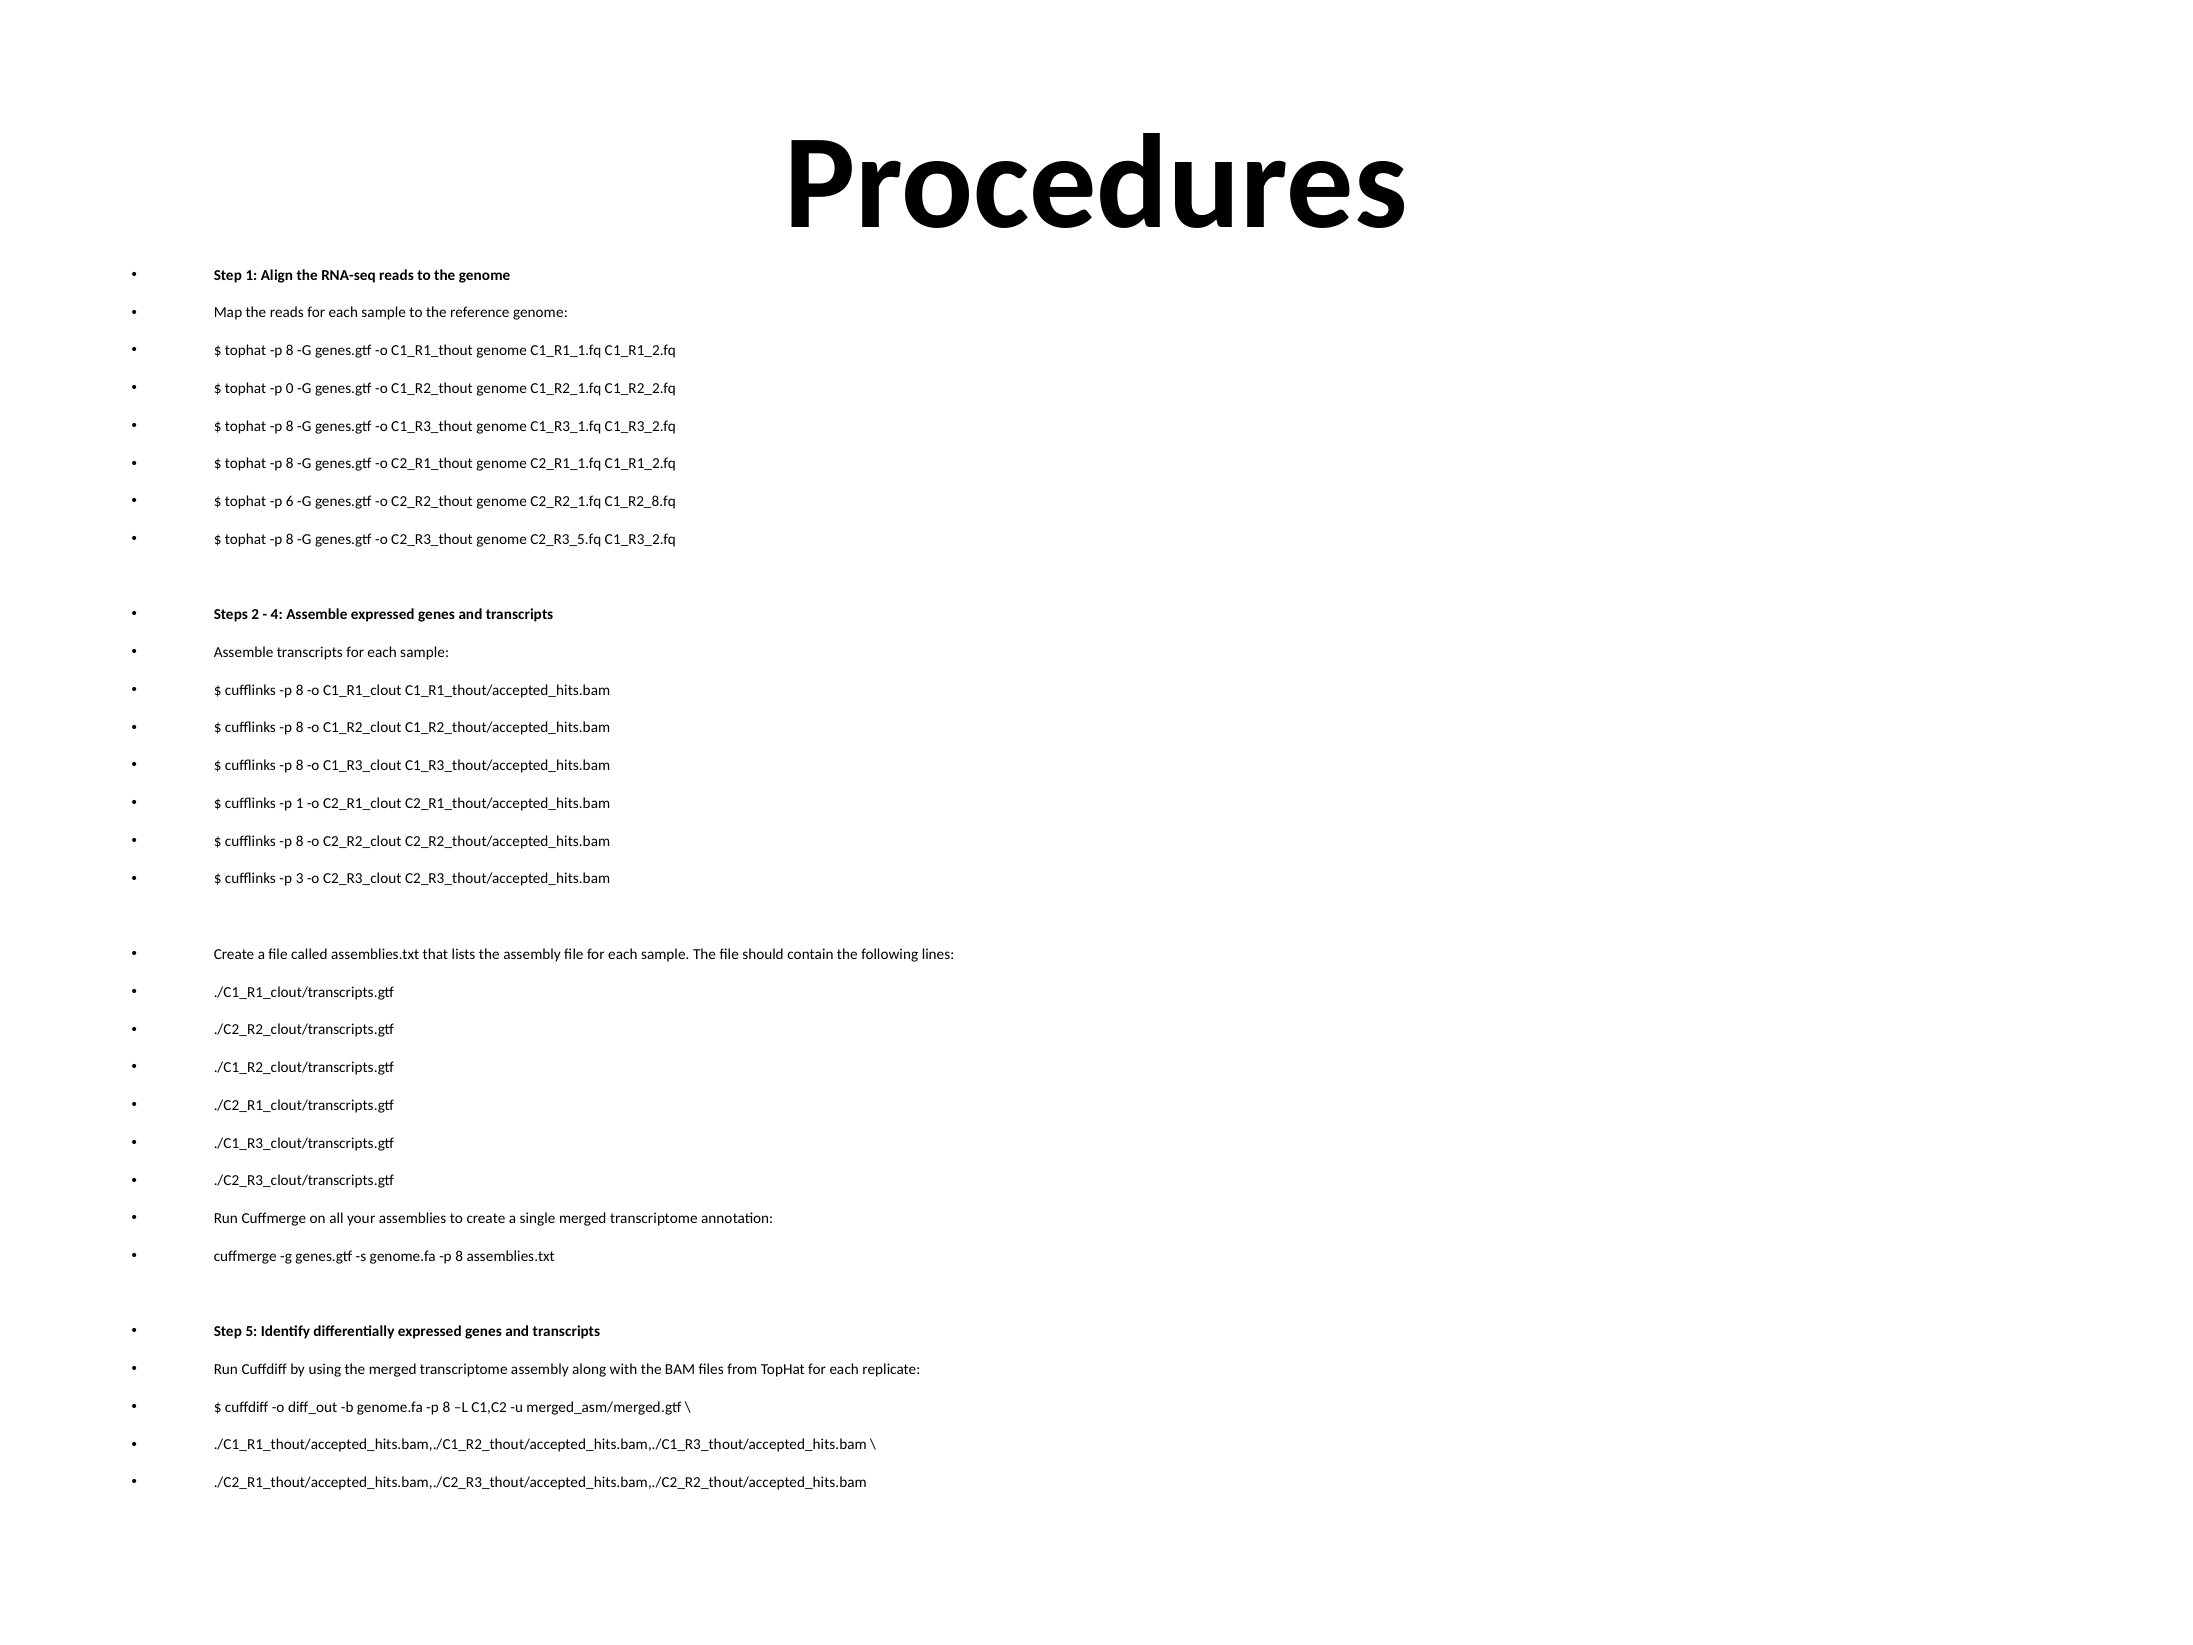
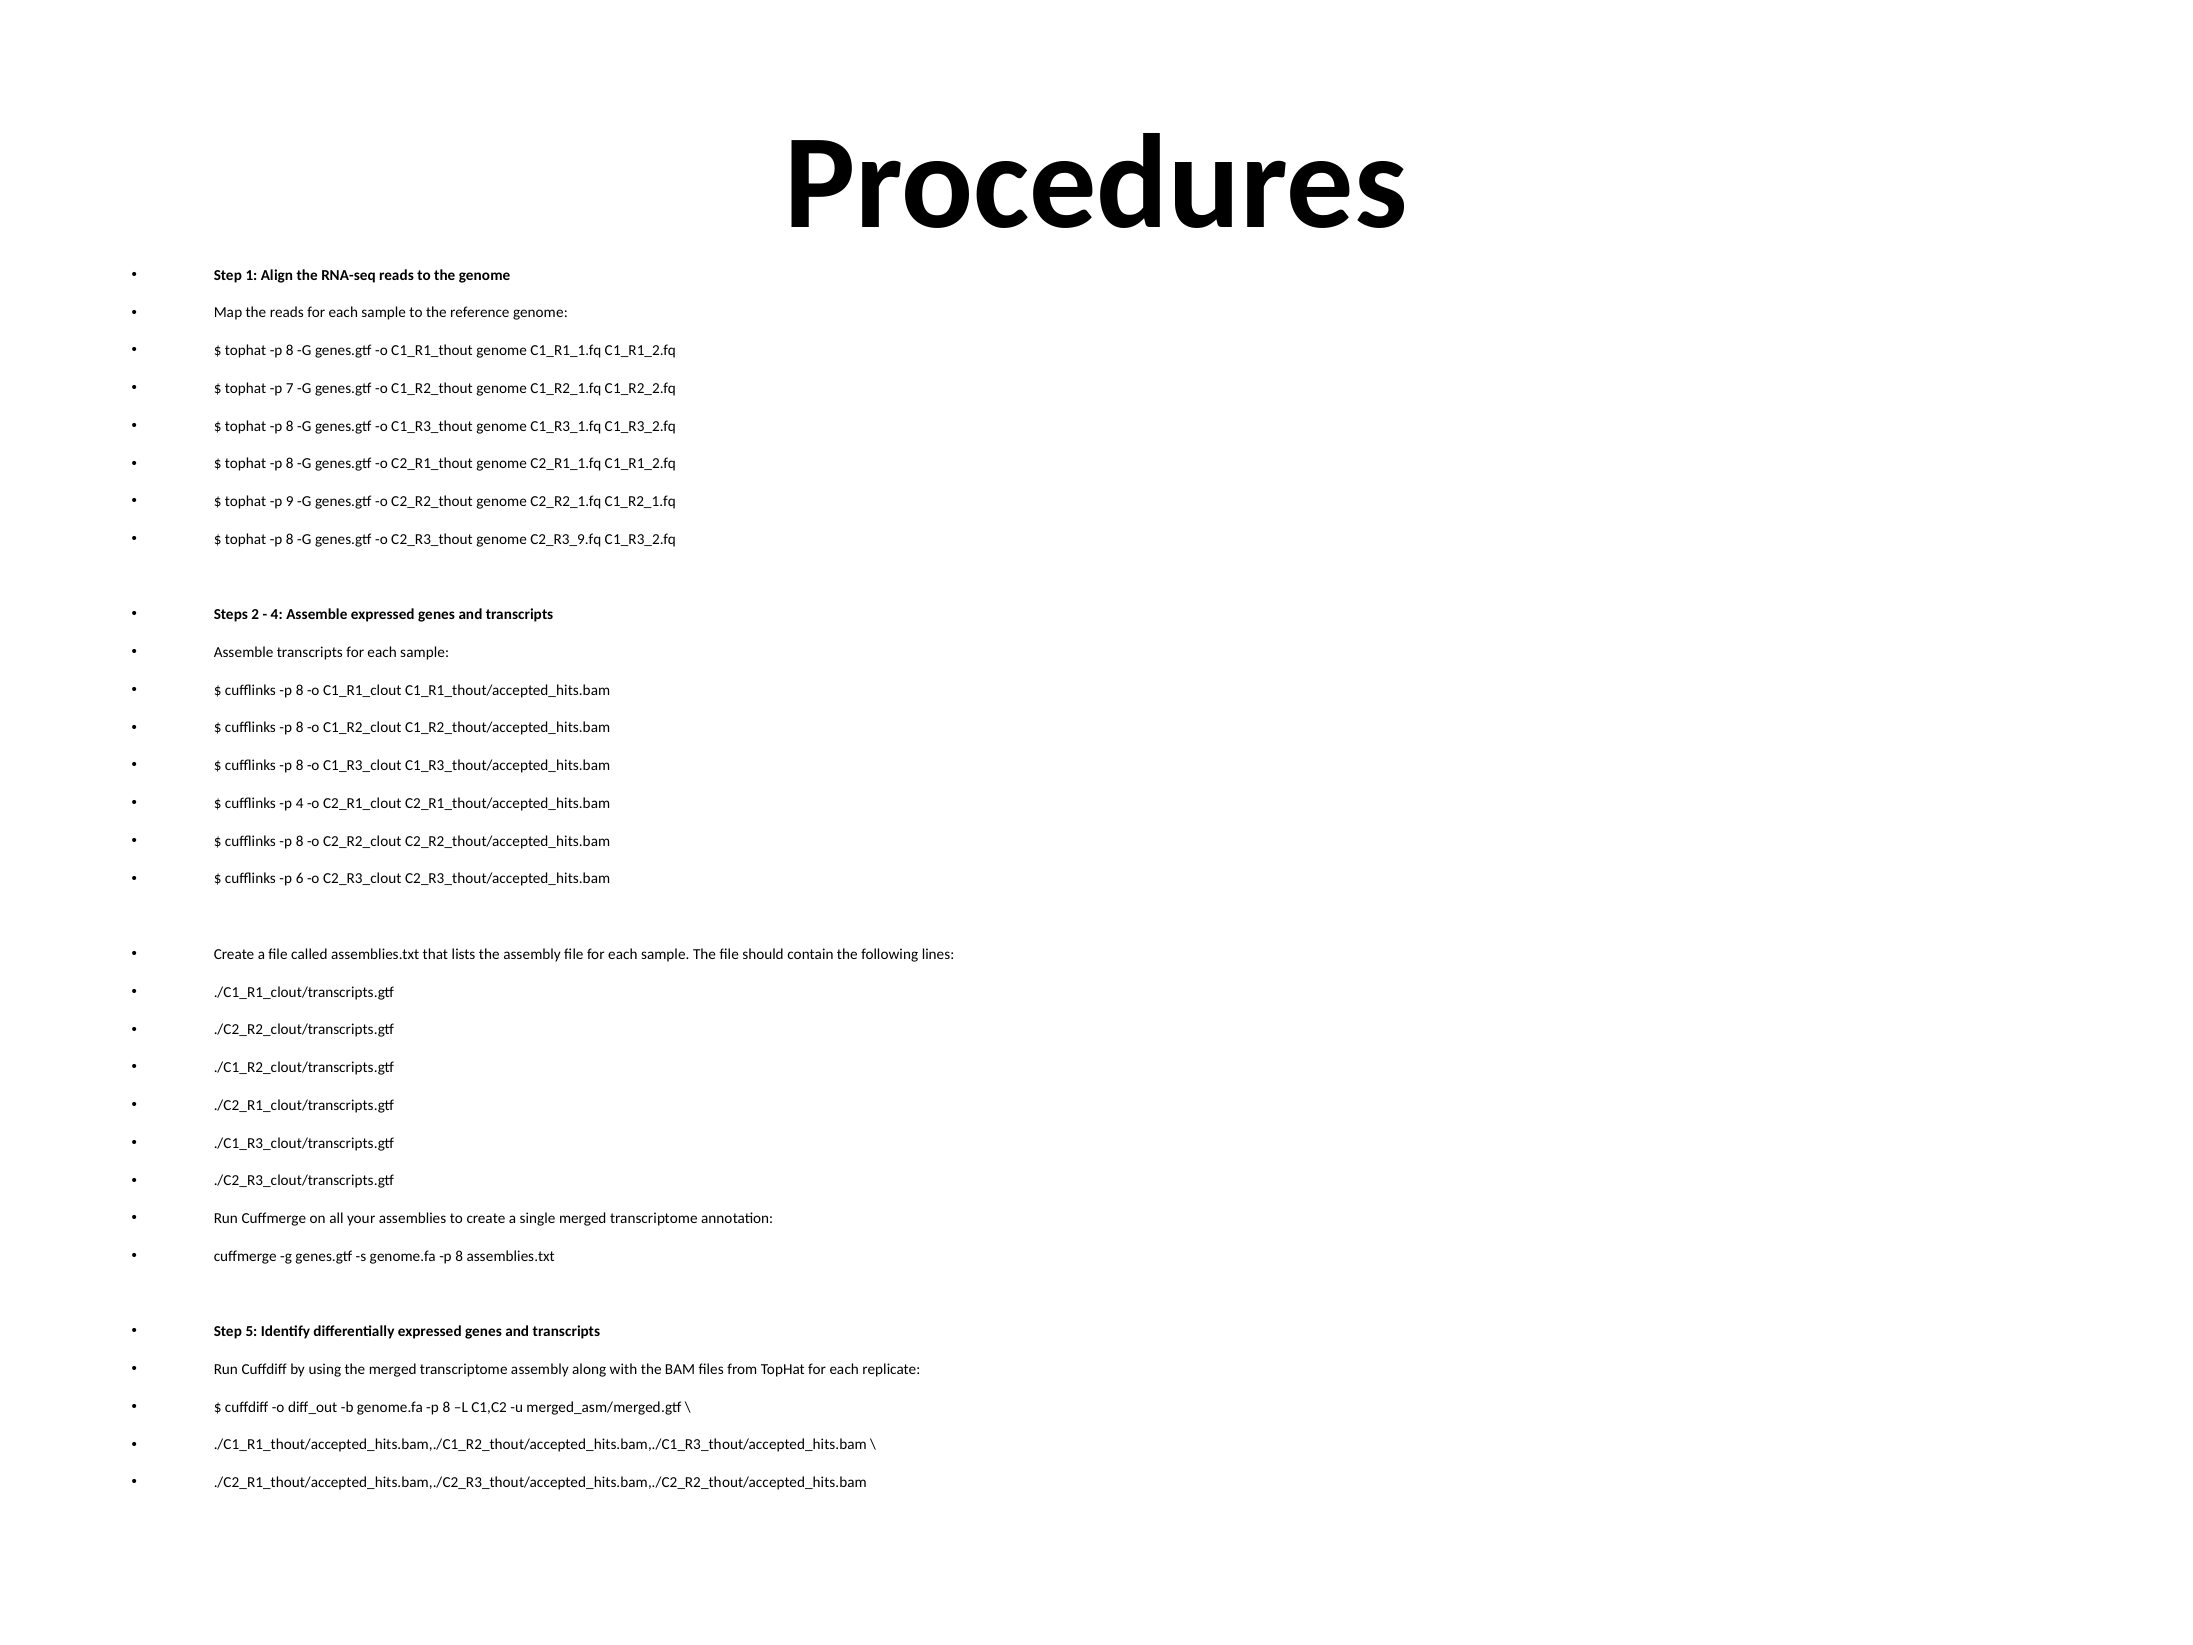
0: 0 -> 7 (290, 388)
6: 6 -> 9 (290, 501)
C2_R2_1.fq C1_R2_8.fq: C1_R2_8.fq -> C1_R2_1.fq (640, 501)
C2_R3_5.fq: C2_R3_5.fq -> C2_R3_9.fq (566, 539)
p 1: 1 -> 4 (300, 803)
3: 3 -> 6 (300, 879)
